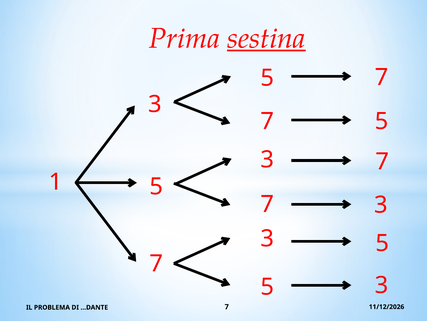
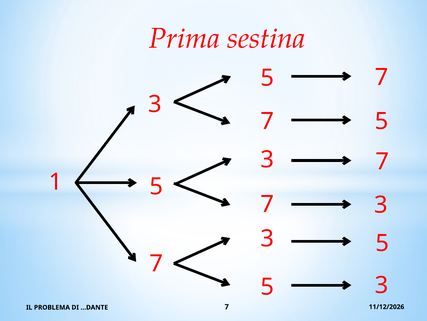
sestina underline: present -> none (266, 38)
